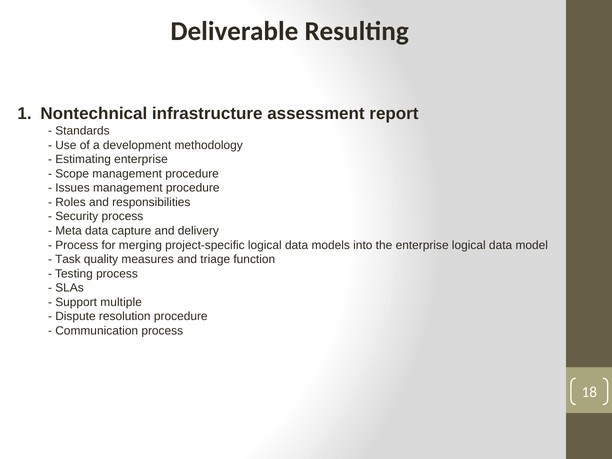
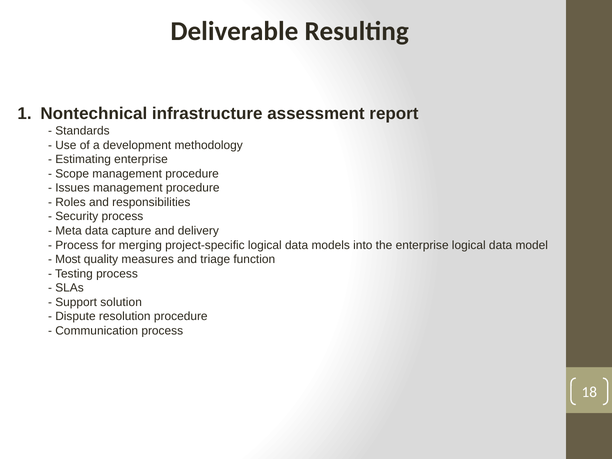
Task: Task -> Most (68, 259)
multiple: multiple -> solution (121, 302)
